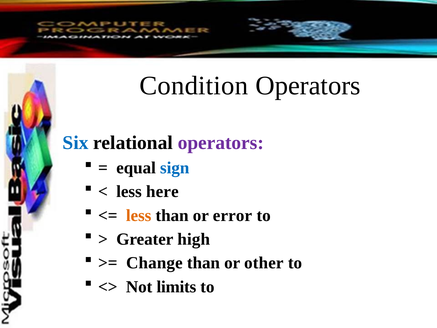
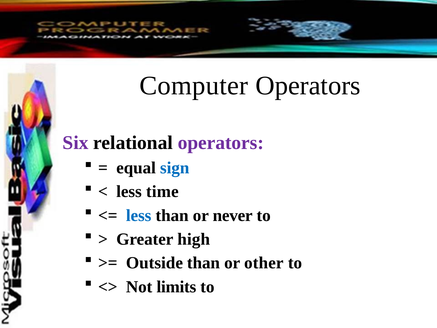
Condition: Condition -> Computer (194, 86)
Six colour: blue -> purple (76, 143)
here: here -> time (162, 191)
less colour: orange -> blue (139, 215)
error: error -> never (233, 215)
Change: Change -> Outside (154, 263)
